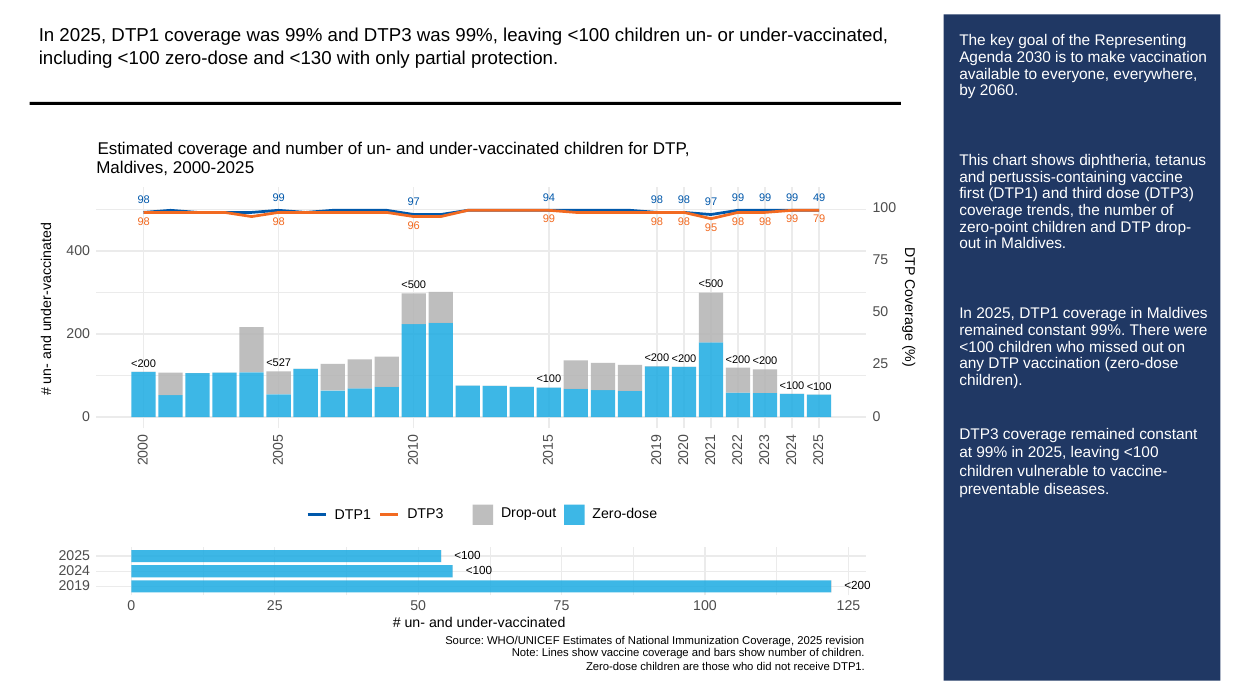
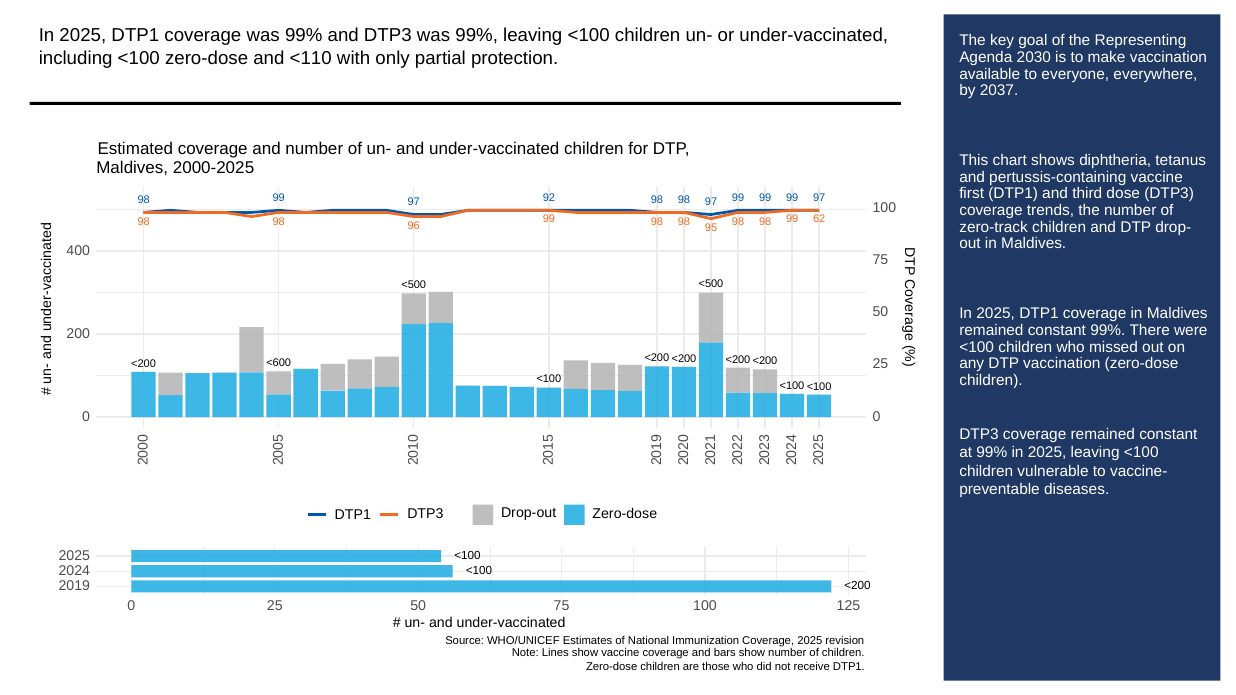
<130: <130 -> <110 (311, 58)
2060: 2060 -> 2037 (999, 91)
94: 94 -> 92 (549, 198)
99 99 49: 49 -> 97 (819, 198)
79: 79 -> 62 (819, 219)
zero-point: zero-point -> zero-track (994, 227)
<527: <527 -> <600 (279, 363)
